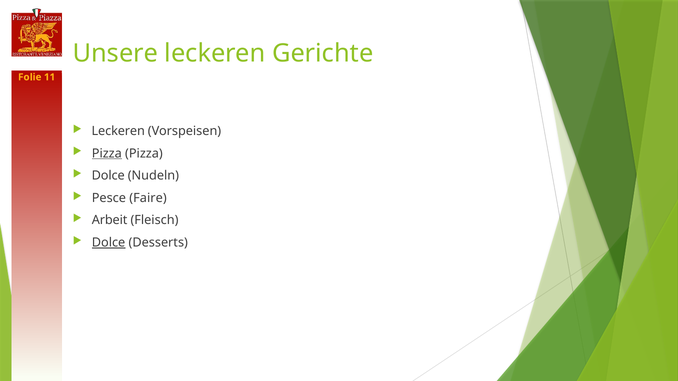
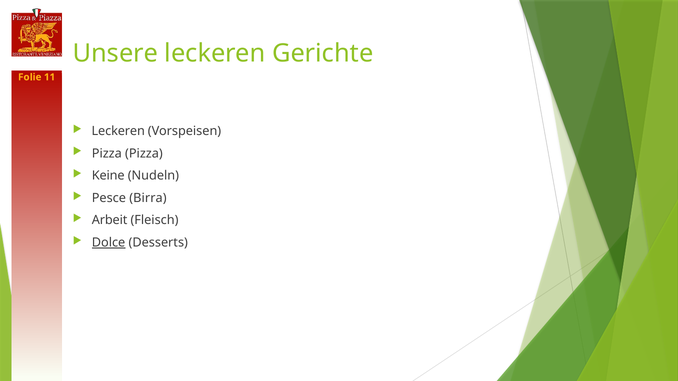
Pizza underline: present -> none (107, 154)
Dolce: Dolce -> Keine (108, 176)
Faire: Faire -> Birra (148, 198)
